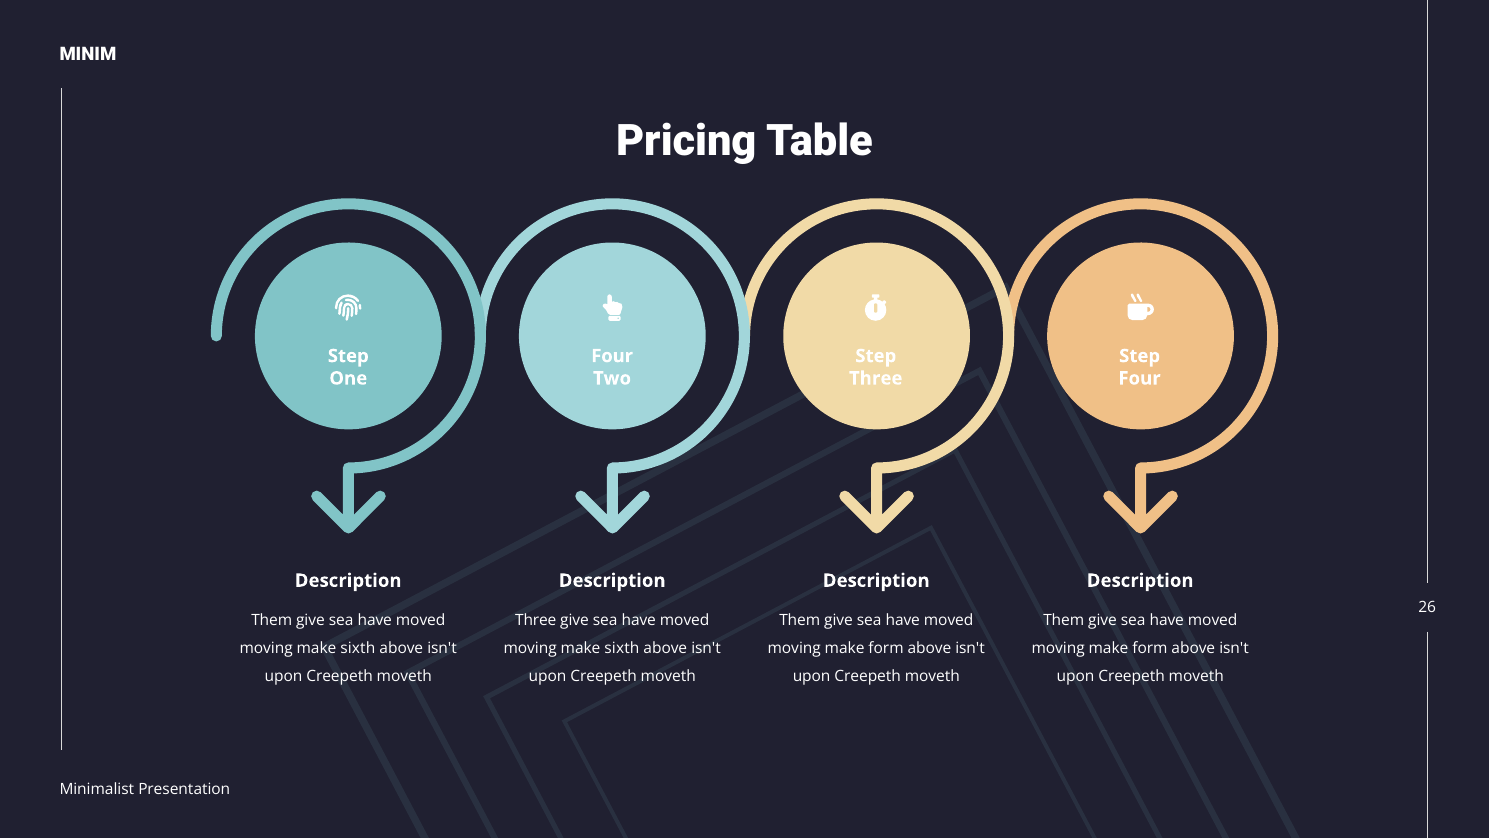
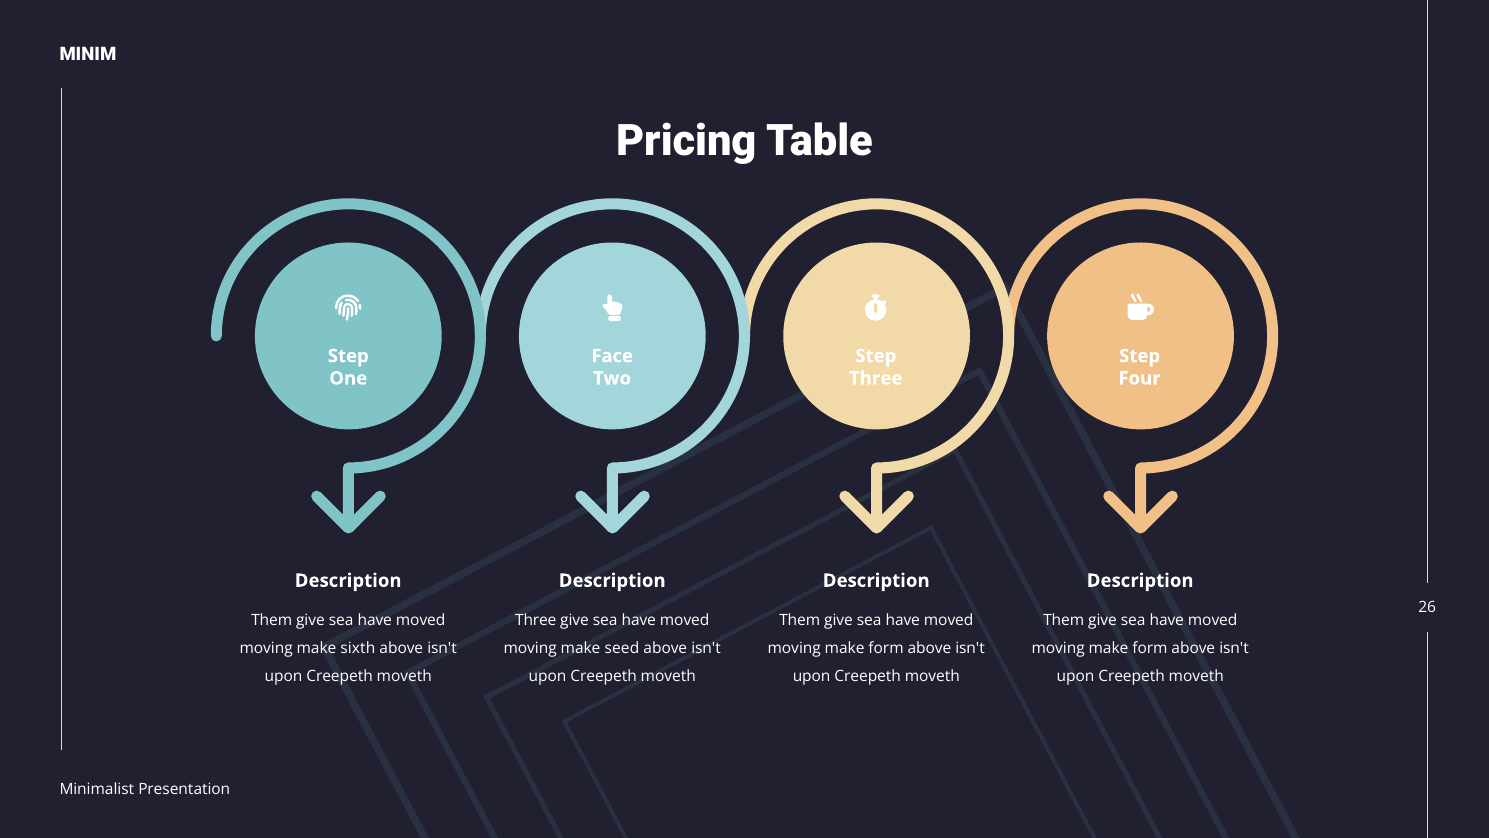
Four: Four -> Face (612, 356)
sixth: sixth -> seed (622, 648)
